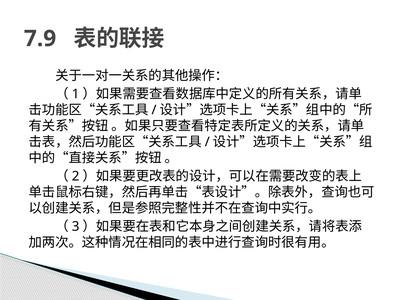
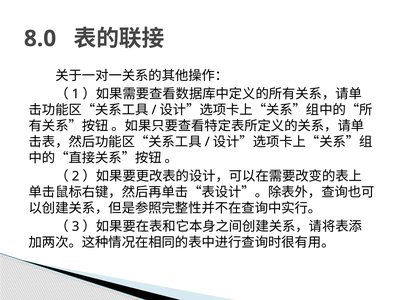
7.9: 7.9 -> 8.0 (40, 38)
